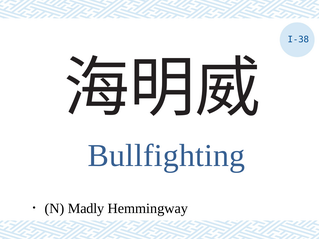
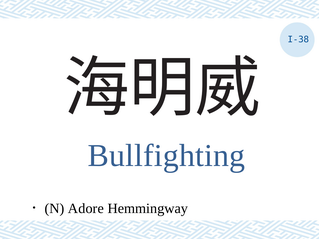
Madly: Madly -> Adore (86, 209)
